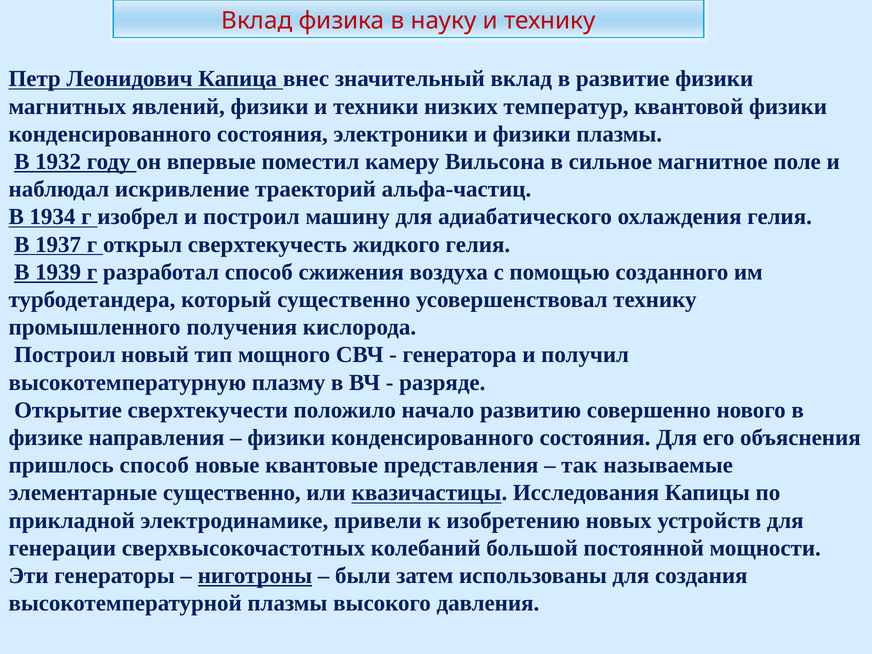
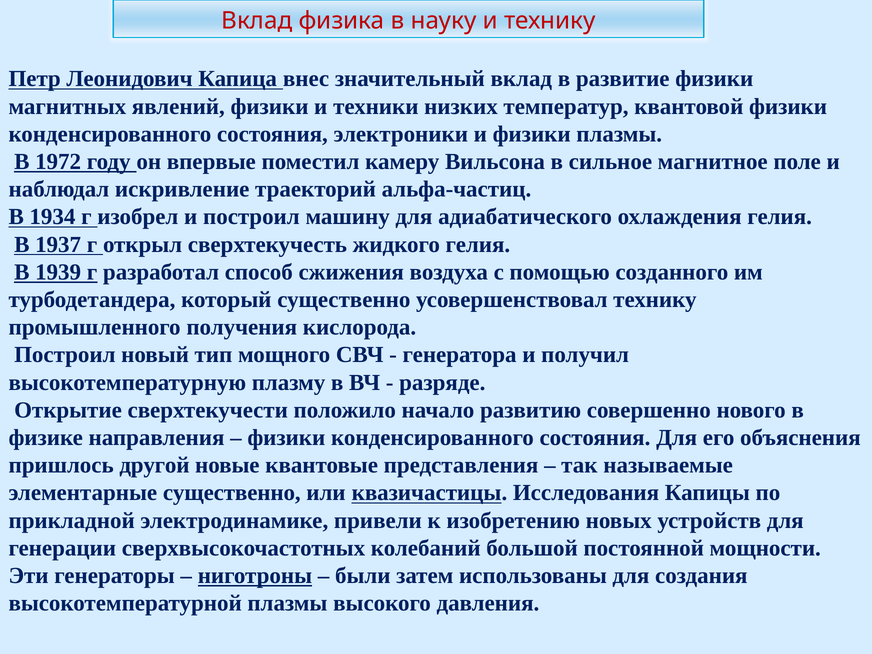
1932: 1932 -> 1972 (58, 162)
пришлось способ: способ -> другой (154, 465)
